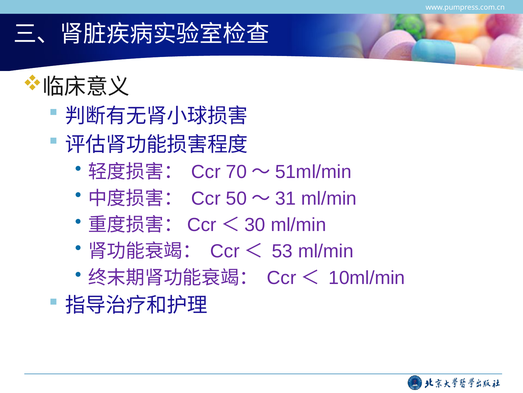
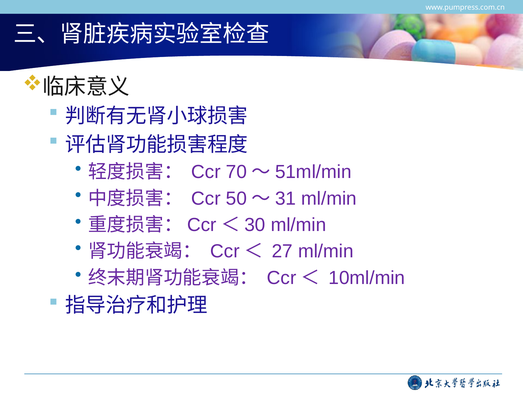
53: 53 -> 27 (282, 251)
